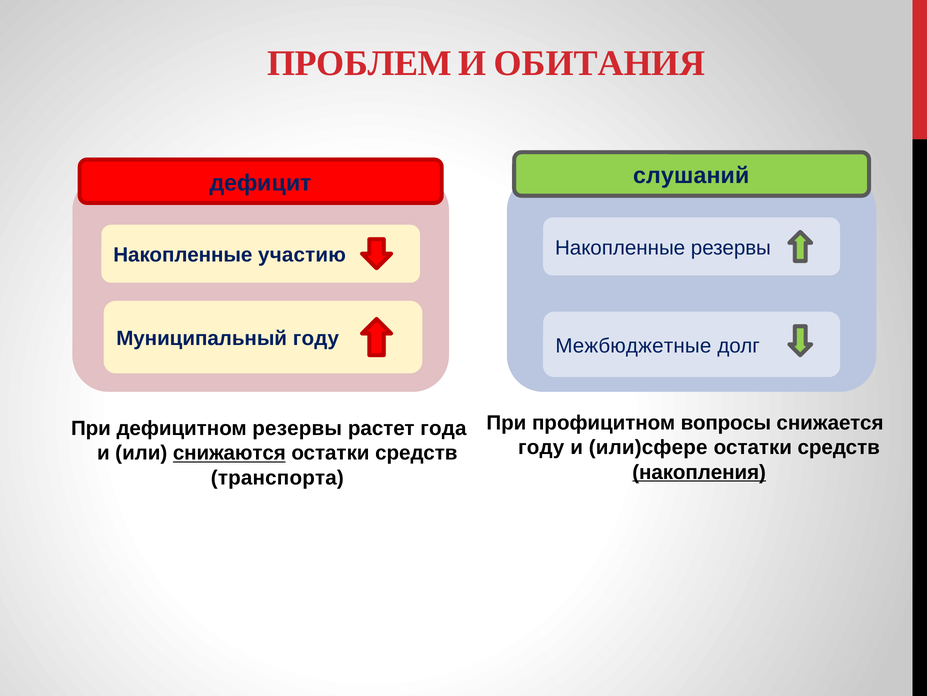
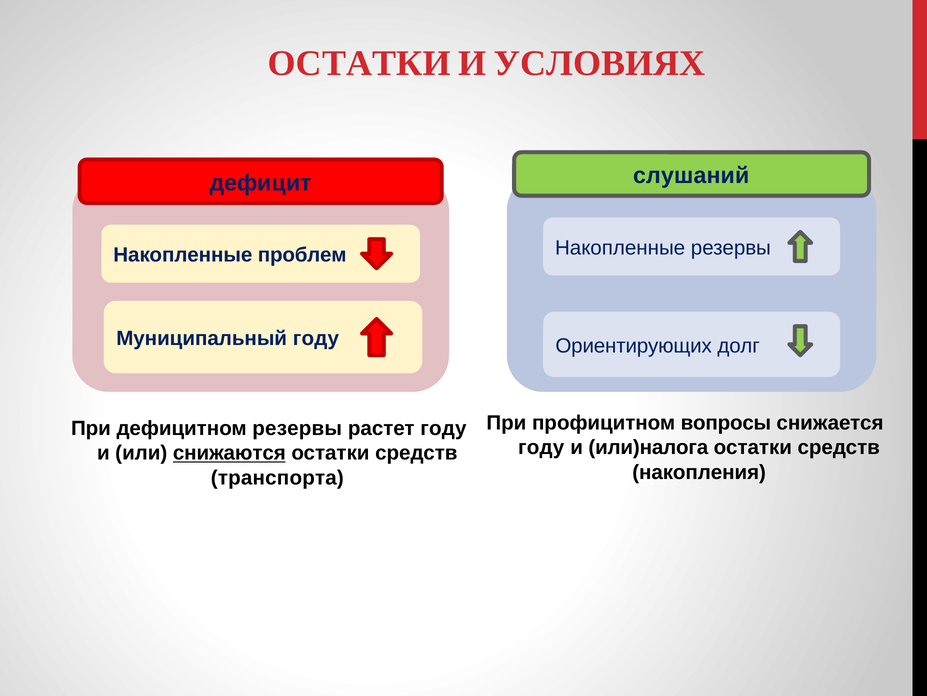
ПРОБЛЕМ: ПРОБЛЕМ -> ОСТАТКИ (359, 63)
ОБИТАНИЯ: ОБИТАНИЯ -> УСЛОВИЯХ (600, 63)
участию: участию -> проблем (302, 255)
Межбюджетные: Межбюджетные -> Ориентирующих (634, 345)
растет года: года -> году (443, 428)
или)сфере: или)сфере -> или)налога (648, 447)
накопления underline: present -> none (699, 472)
